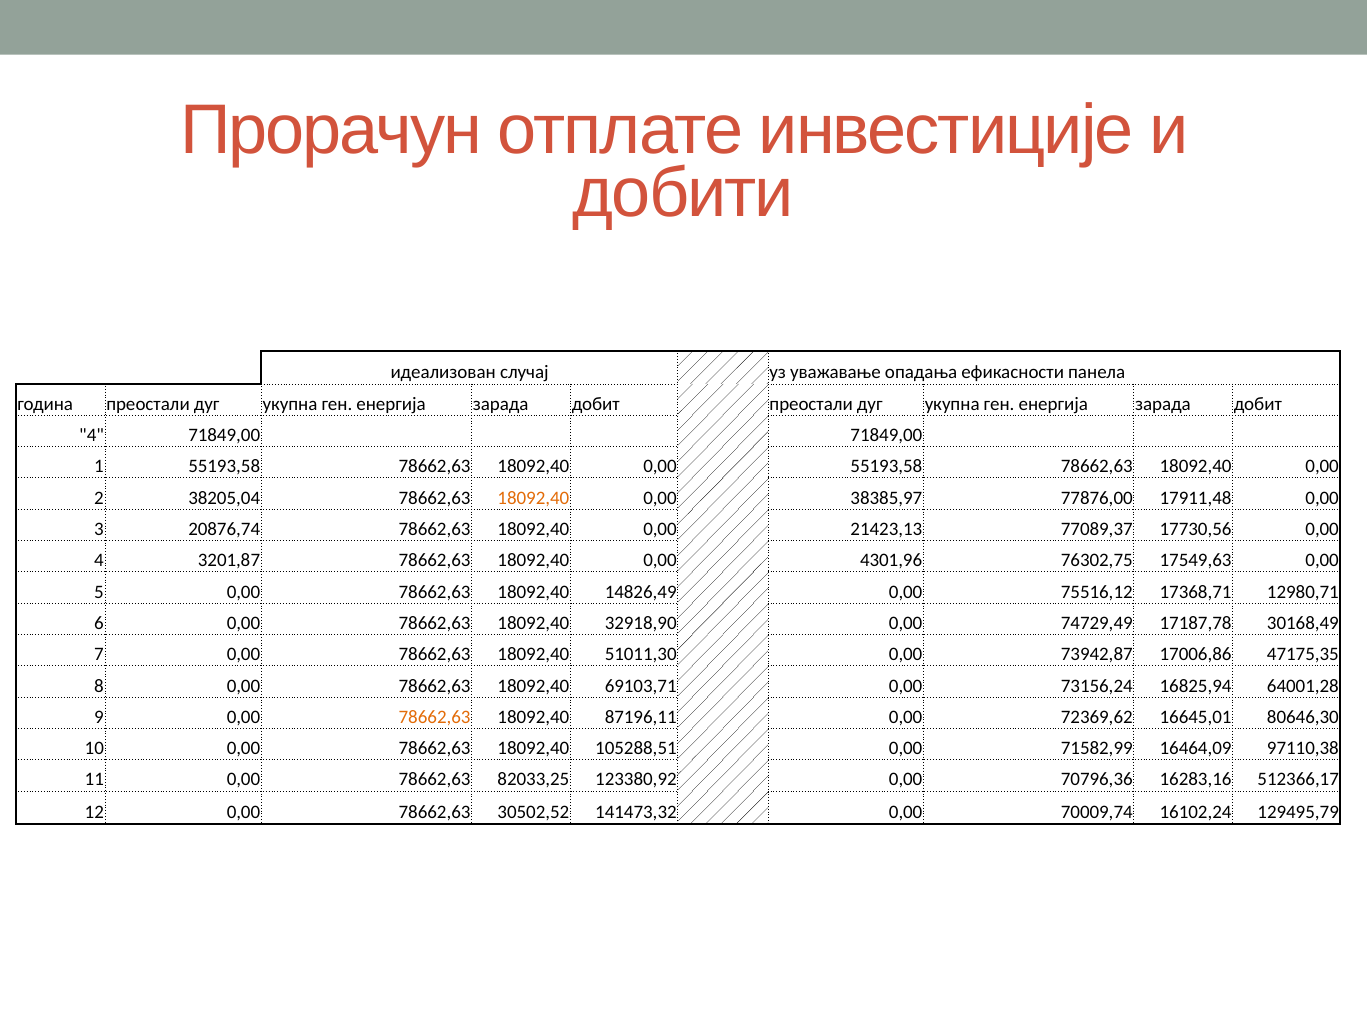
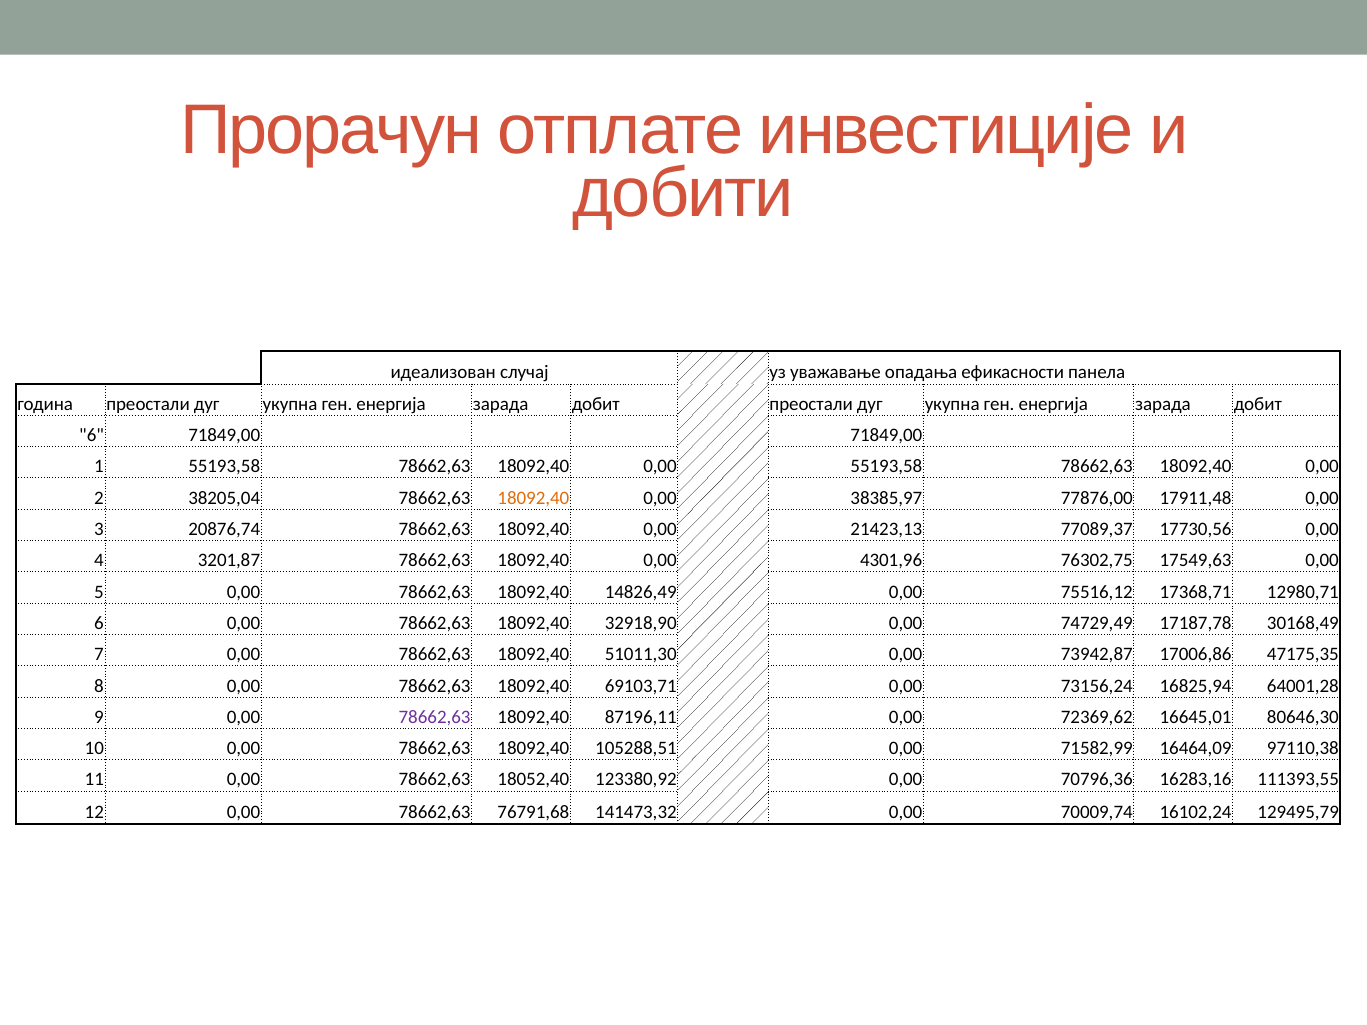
4: 4 -> 6 (92, 435)
78662,63 colour: orange -> purple (435, 717)
82033,25: 82033,25 -> 18052,40 (533, 780)
512366,17: 512366,17 -> 111393,55 (1298, 780)
30502,52: 30502,52 -> 76791,68 (533, 813)
